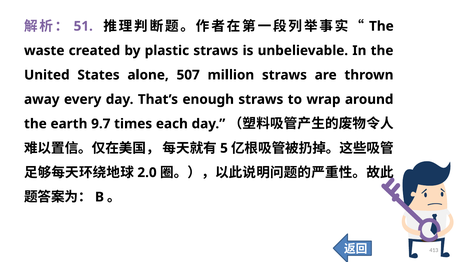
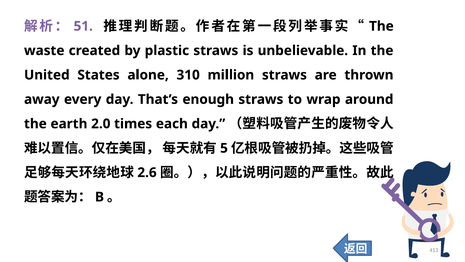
507: 507 -> 310 (188, 75)
9.7: 9.7 -> 2.0 (101, 124)
2.0: 2.0 -> 2.6 (147, 172)
